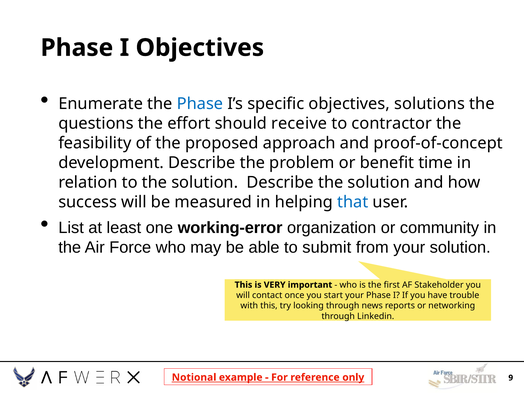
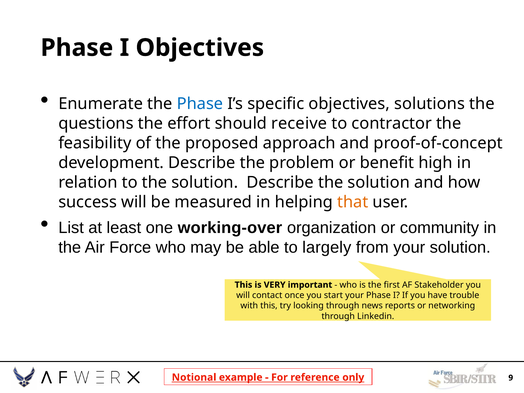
time: time -> high (436, 163)
that colour: blue -> orange (353, 202)
working-error: working-error -> working-over (230, 228)
submit: submit -> largely (327, 247)
